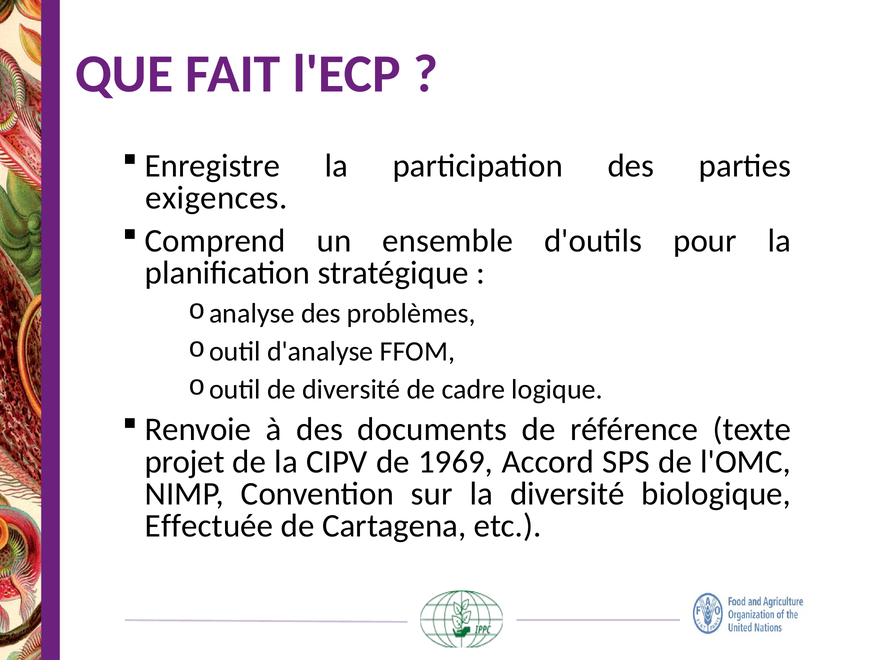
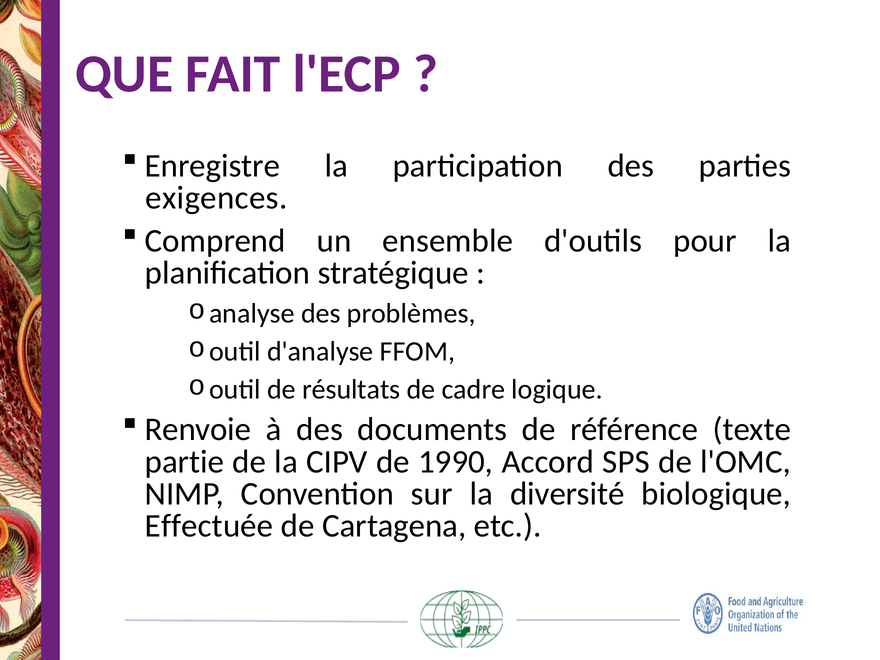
de diversité: diversité -> résultats (351, 389)
projet: projet -> partie (184, 462)
1969: 1969 -> 1990 (456, 462)
